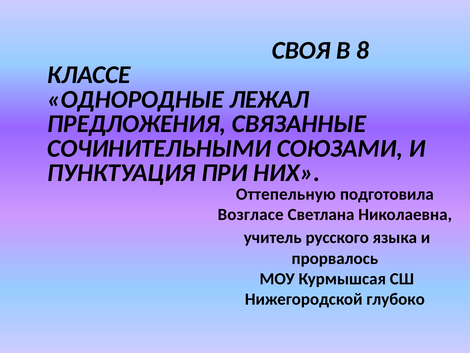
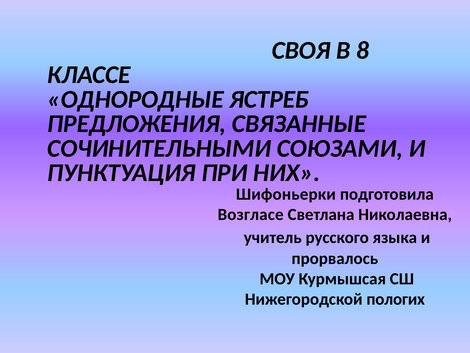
ЛЕЖАЛ: ЛЕЖАЛ -> ЯСТРЕБ (269, 99)
Оттепельную: Оттепельную -> Шифоньерки (286, 194)
глубоко: глубоко -> пологих (396, 299)
